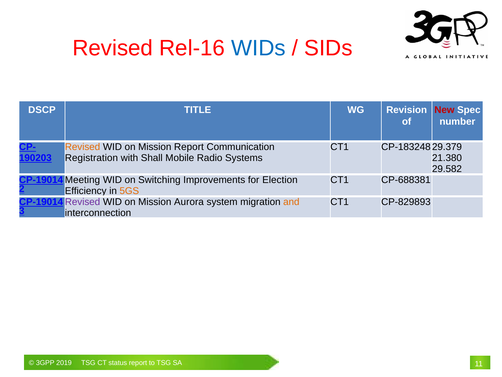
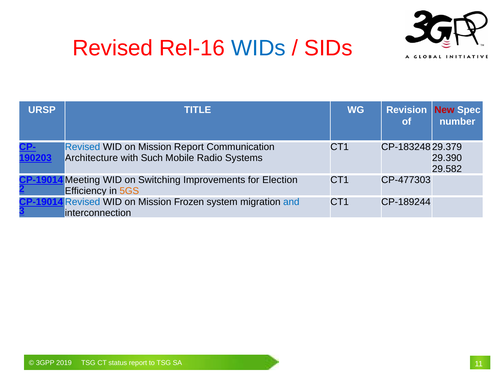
DSCP: DSCP -> URSP (42, 110)
Revised colour: orange -> blue (83, 147)
Registration: Registration -> Architecture (91, 158)
Shall: Shall -> Such (152, 158)
21.380: 21.380 -> 29.390 (447, 158)
CP-688381: CP-688381 -> CP-477303 (406, 180)
Revised colour: purple -> blue (83, 202)
Aurora: Aurora -> Frozen (189, 202)
and colour: orange -> blue (291, 202)
CP-829893: CP-829893 -> CP-189244 (406, 202)
